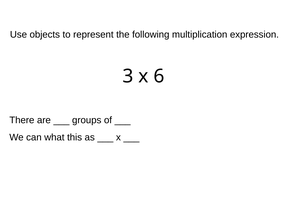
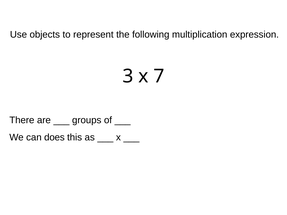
6: 6 -> 7 (159, 76)
what: what -> does (54, 137)
